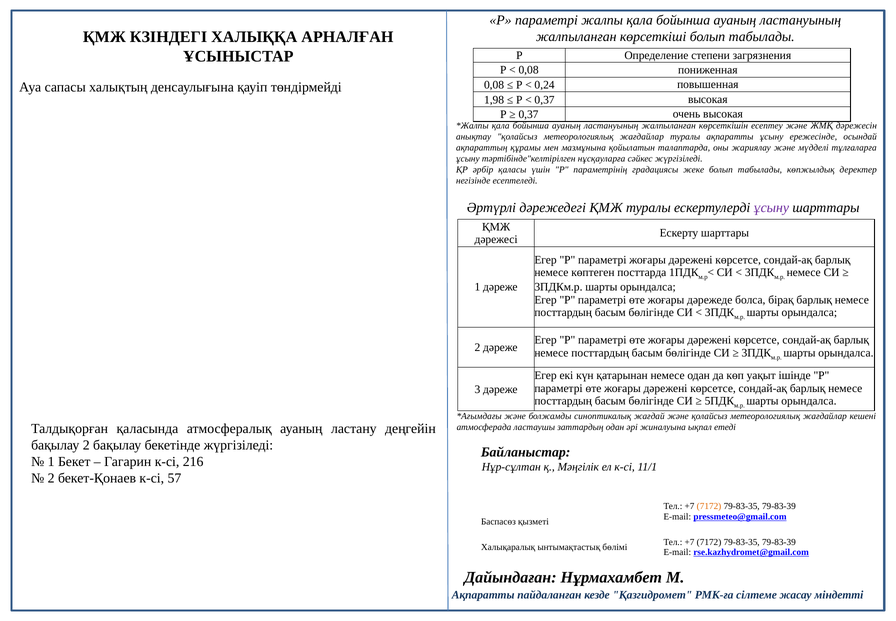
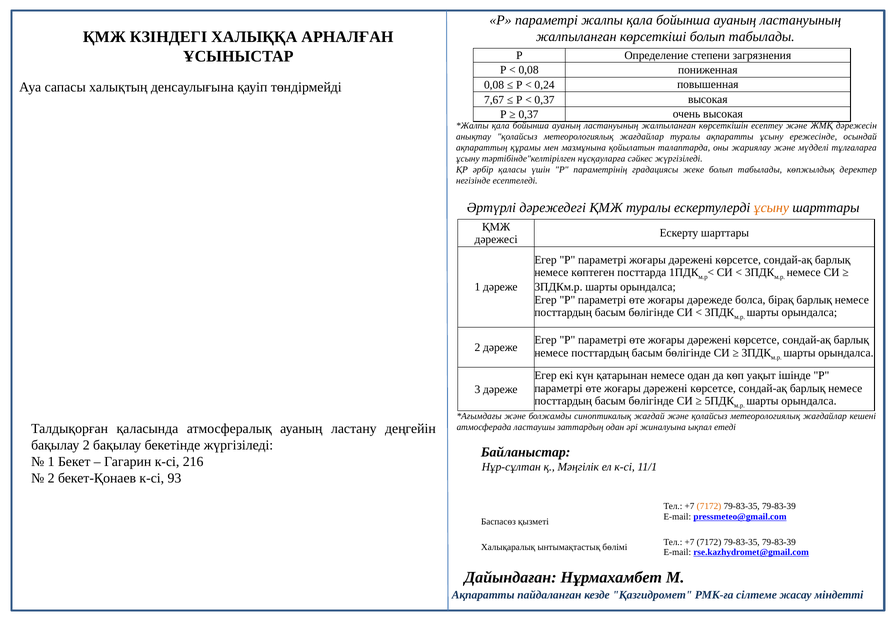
1,98: 1,98 -> 7,67 (494, 100)
ұсыну colour: purple -> orange (771, 207)
57: 57 -> 93 (174, 478)
